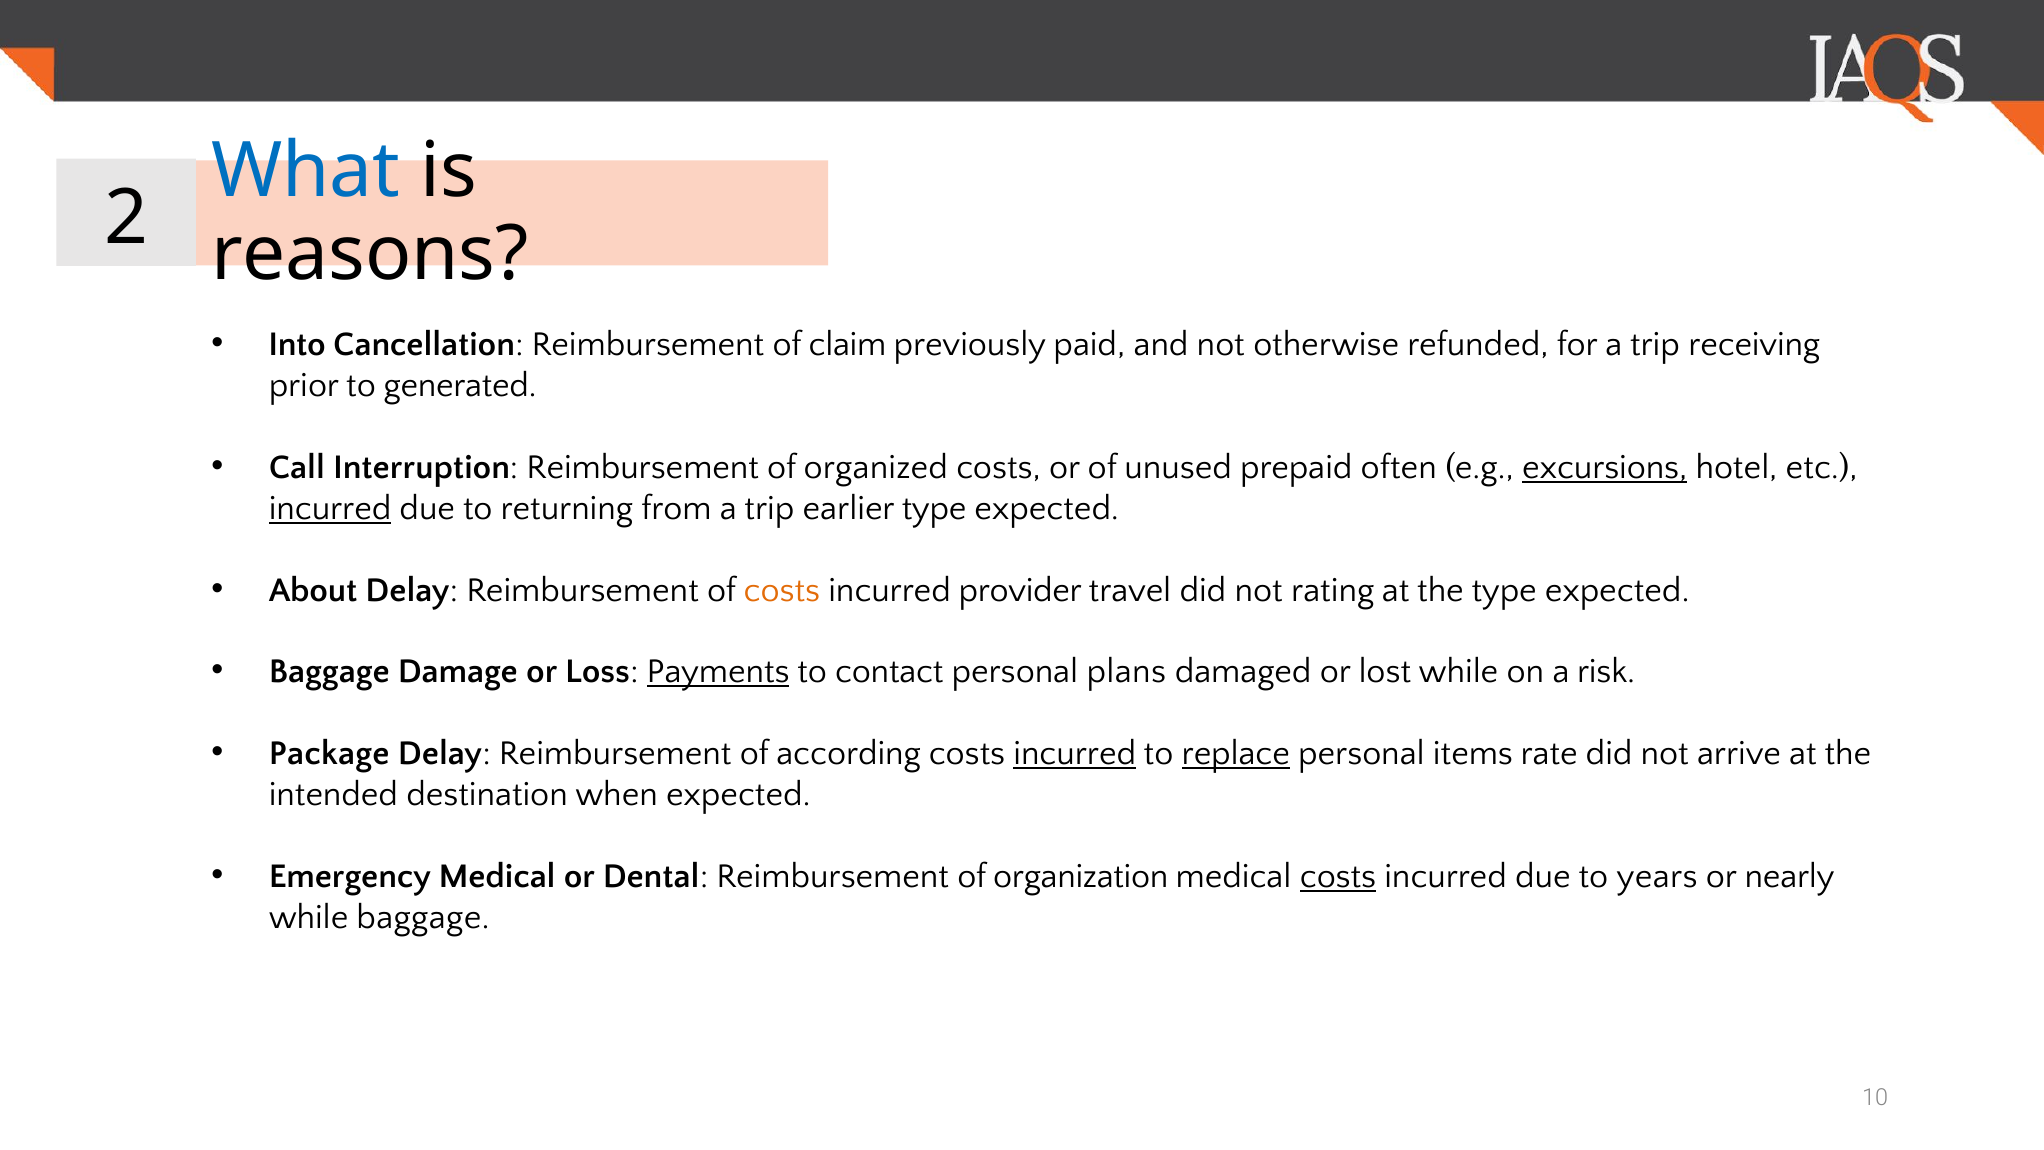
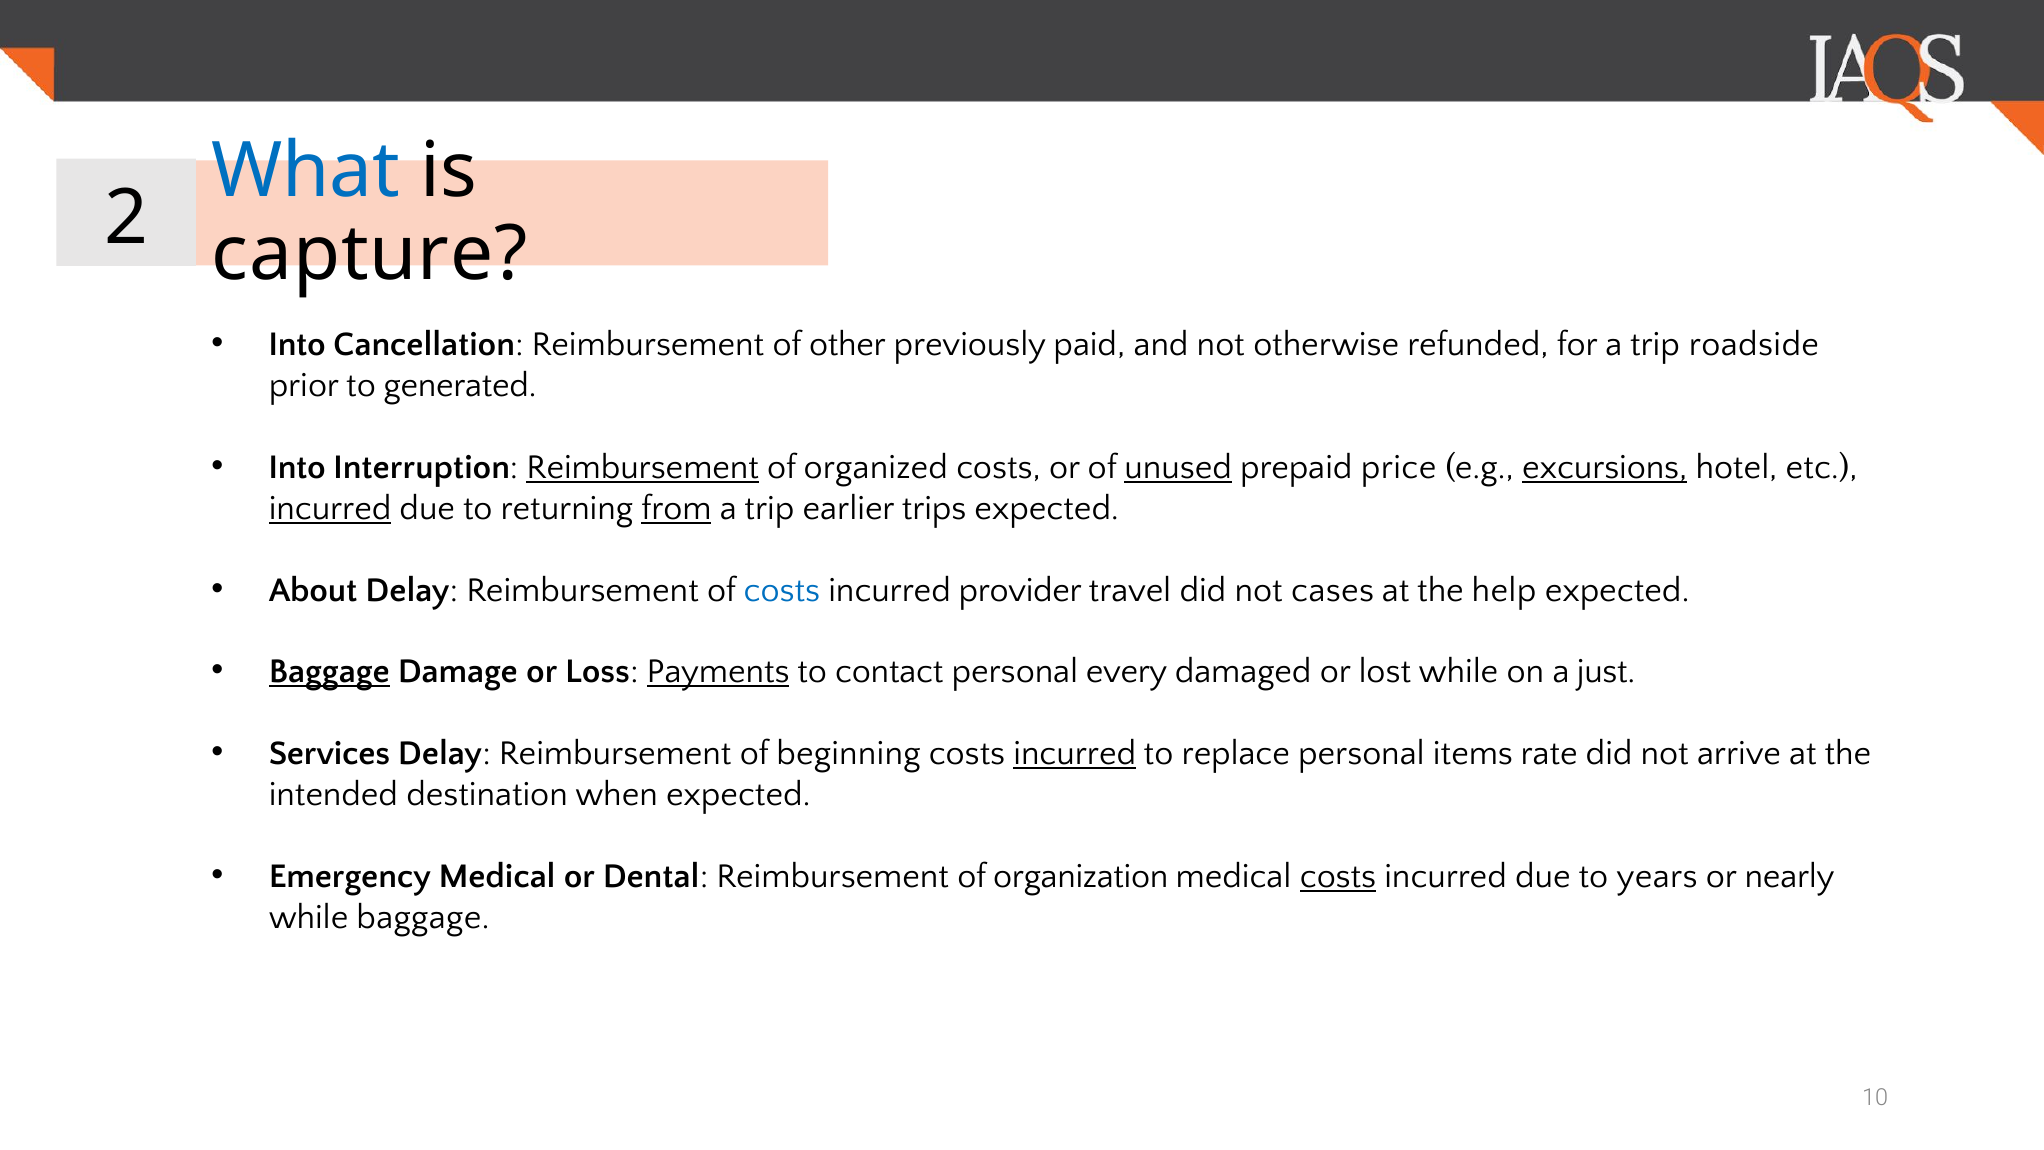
reasons: reasons -> capture (370, 254)
claim: claim -> other (847, 345)
receiving: receiving -> roadside (1754, 345)
Call: Call -> Into (297, 467)
Reimbursement underline: none -> present (643, 467)
unused underline: none -> present (1178, 467)
often: often -> price (1399, 467)
from underline: none -> present (677, 508)
earlier type: type -> trips (934, 508)
costs colour: orange -> blue (782, 590)
rating: rating -> cases (1333, 590)
the type: type -> help (1504, 590)
Baggage underline: none -> present (329, 672)
plans: plans -> every (1127, 672)
risk: risk -> just (1606, 672)
Package: Package -> Services (329, 753)
according: according -> beginning (848, 753)
replace underline: present -> none (1236, 753)
